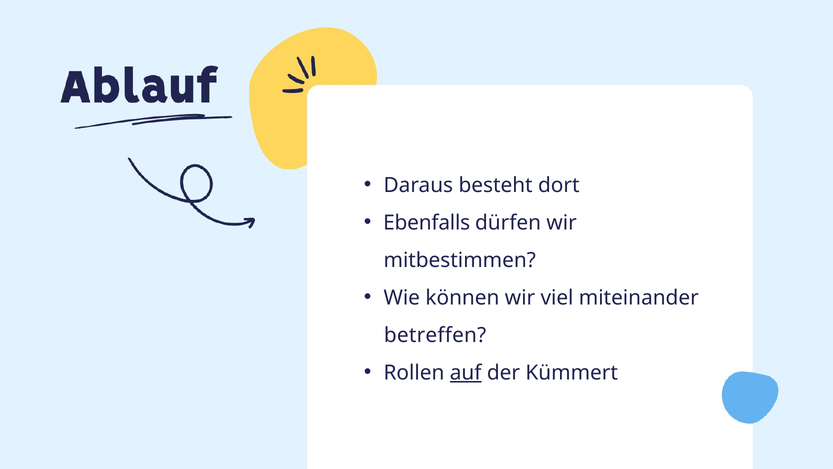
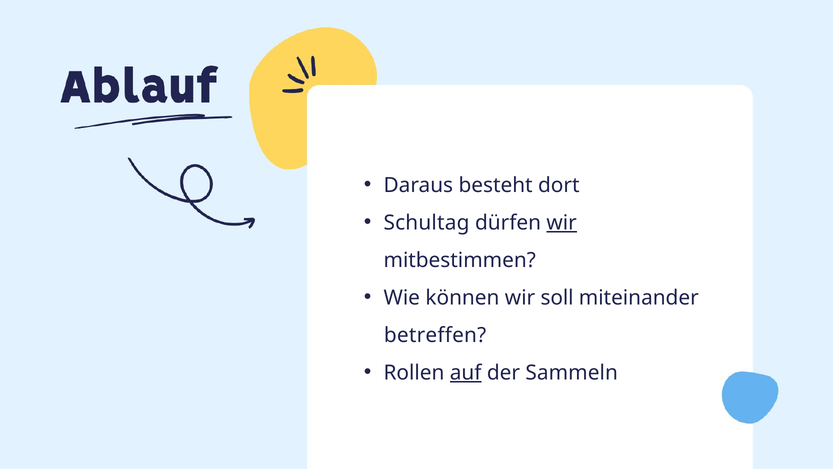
Ebenfalls: Ebenfalls -> Schultag (427, 222)
wir underline: none -> present (562, 222)
viel: viel -> soll (557, 297)
Kümmert: Kümmert -> Sammeln (572, 372)
